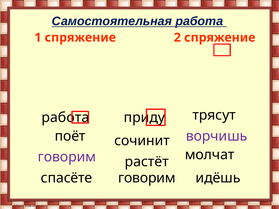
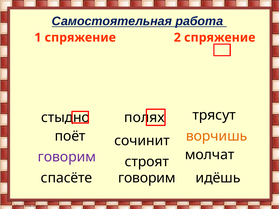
работа: работа -> стыдно (65, 118)
приду: приду -> полях (144, 118)
ворчишь colour: purple -> orange (217, 136)
растёт: растёт -> строят (147, 162)
